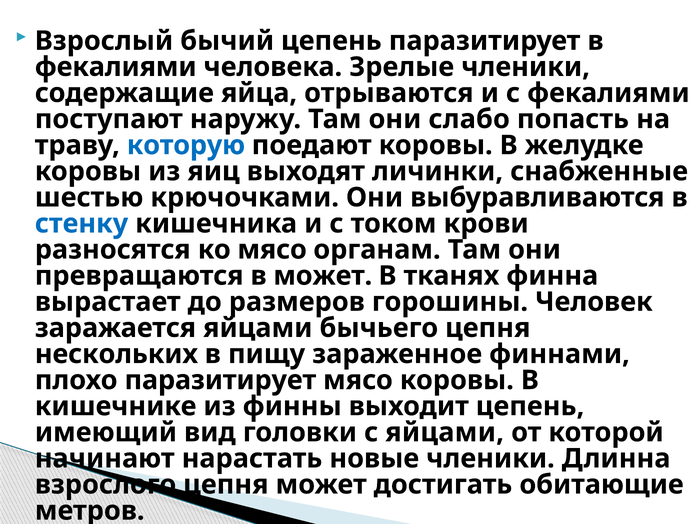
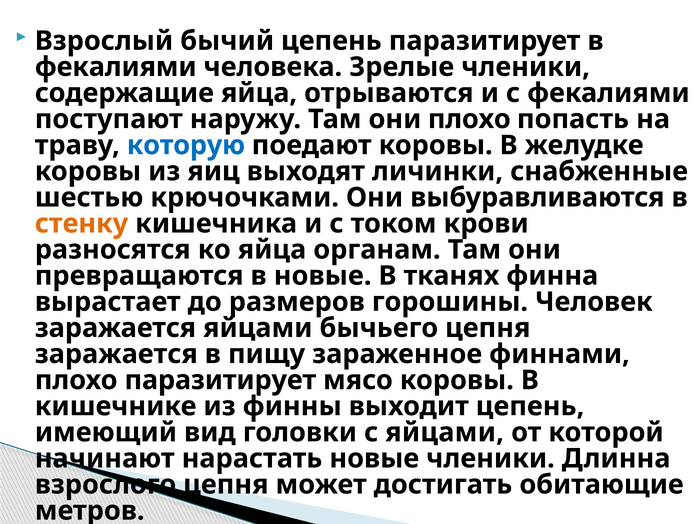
они слабо: слабо -> плохо (469, 119)
стенку colour: blue -> orange (81, 223)
ко мясо: мясо -> яйца (272, 249)
в может: может -> новые (323, 275)
нескольких: нескольких -> заражается (116, 354)
